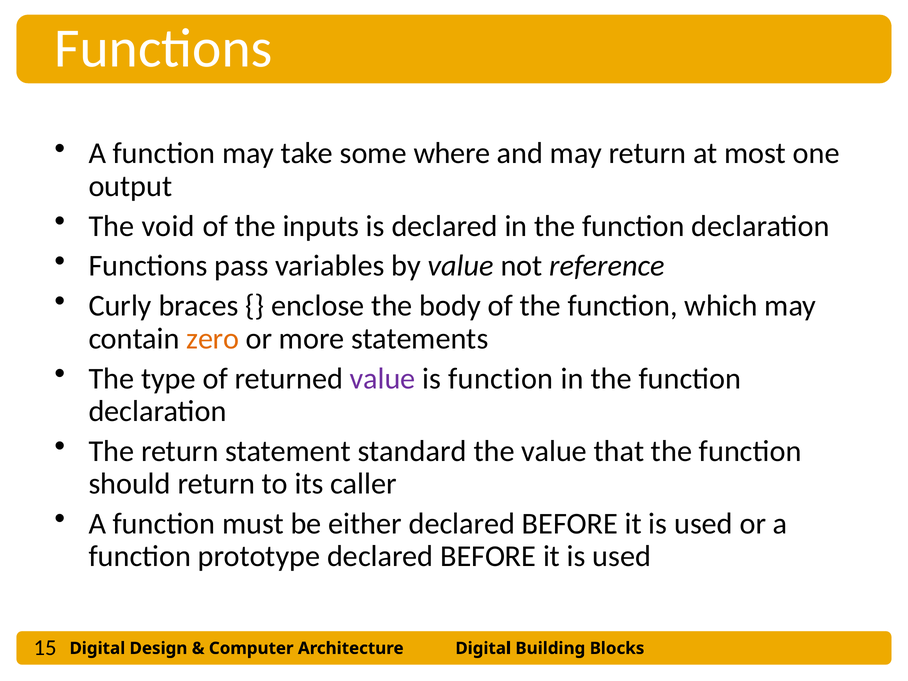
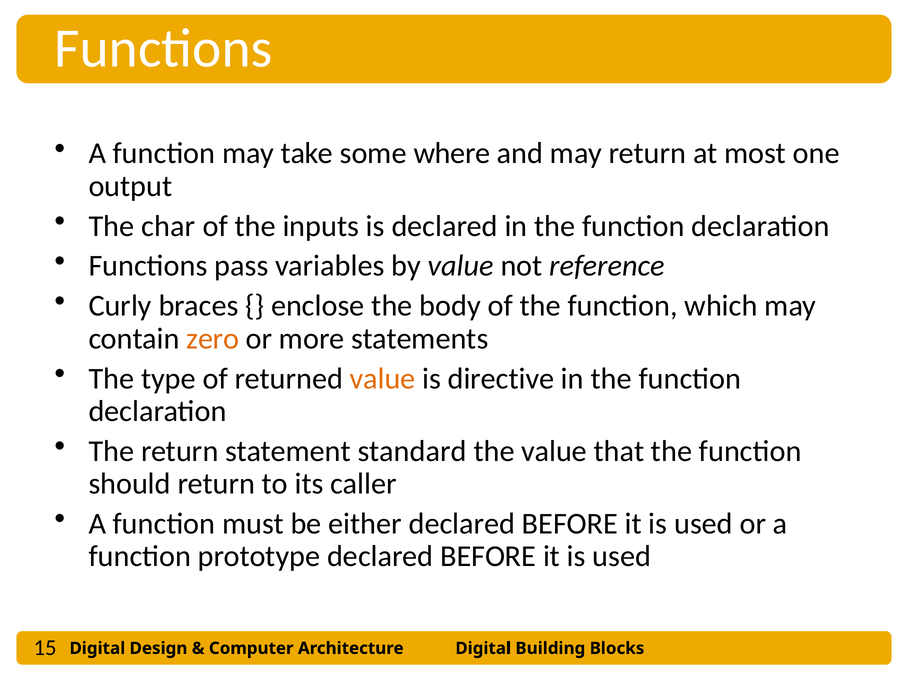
void: void -> char (168, 226)
value colour: purple -> orange (383, 379)
is function: function -> directive (501, 379)
